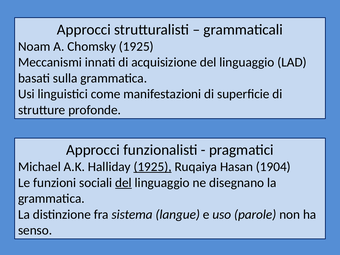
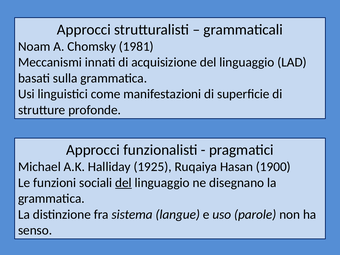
Chomsky 1925: 1925 -> 1981 (136, 46)
1925 underline: present -> none (153, 167)
1904: 1904 -> 1900 (273, 167)
